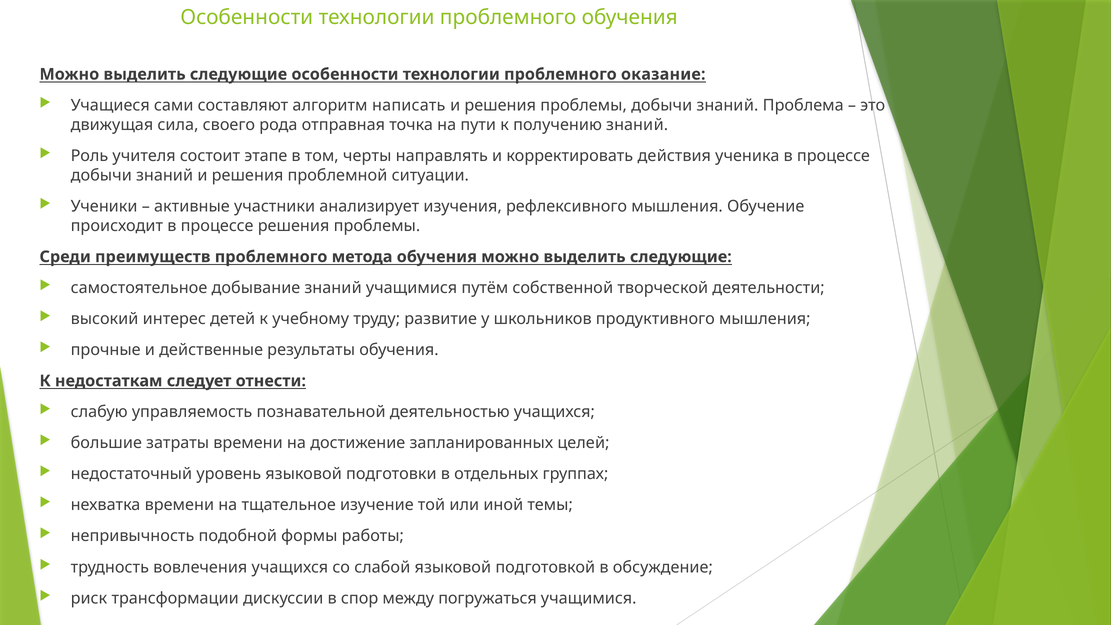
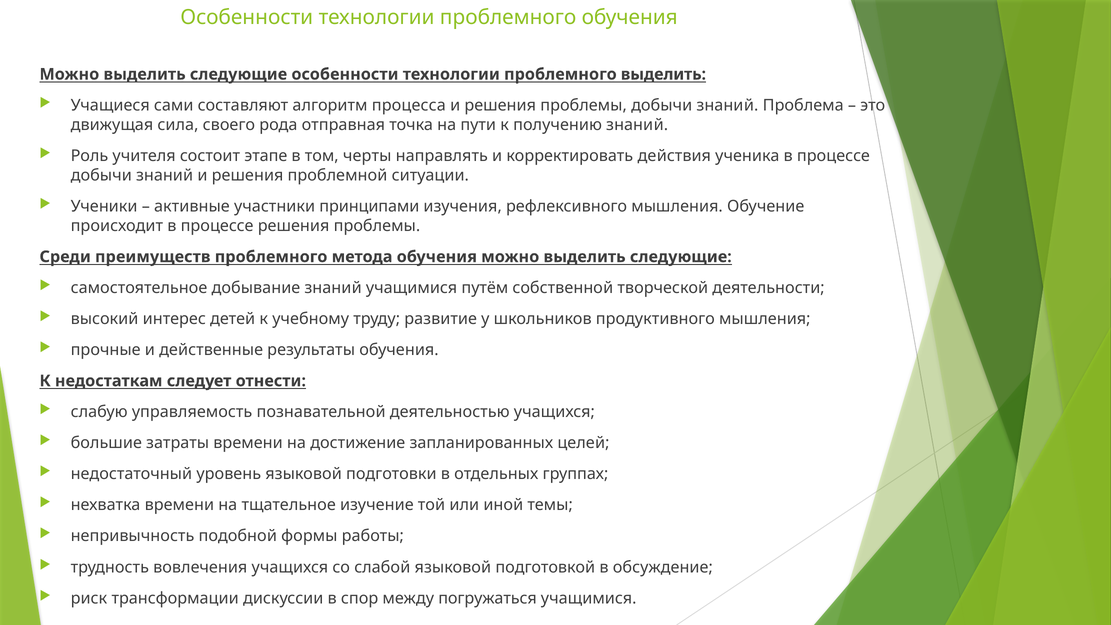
проблемного оказание: оказание -> выделить (663, 74)
написать: написать -> процесса (409, 105)
анализирует: анализирует -> принципами (369, 206)
